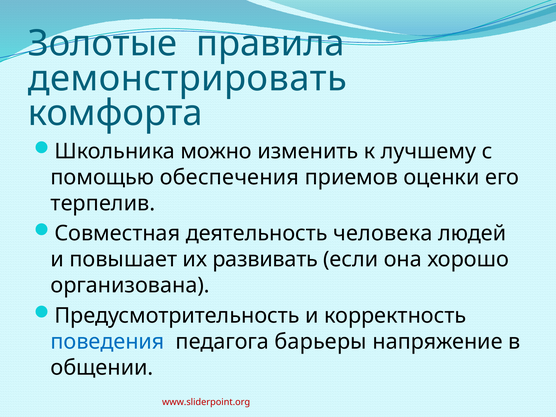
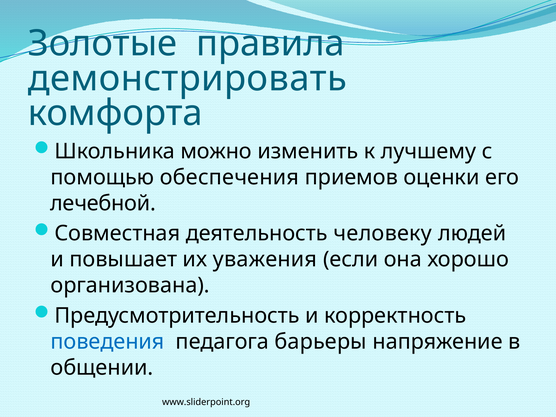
терпелив: терпелив -> лечебной (103, 203)
человека: человека -> человеку (383, 234)
развивать: развивать -> уважения (265, 259)
www.sliderpoint.org colour: red -> black (206, 402)
